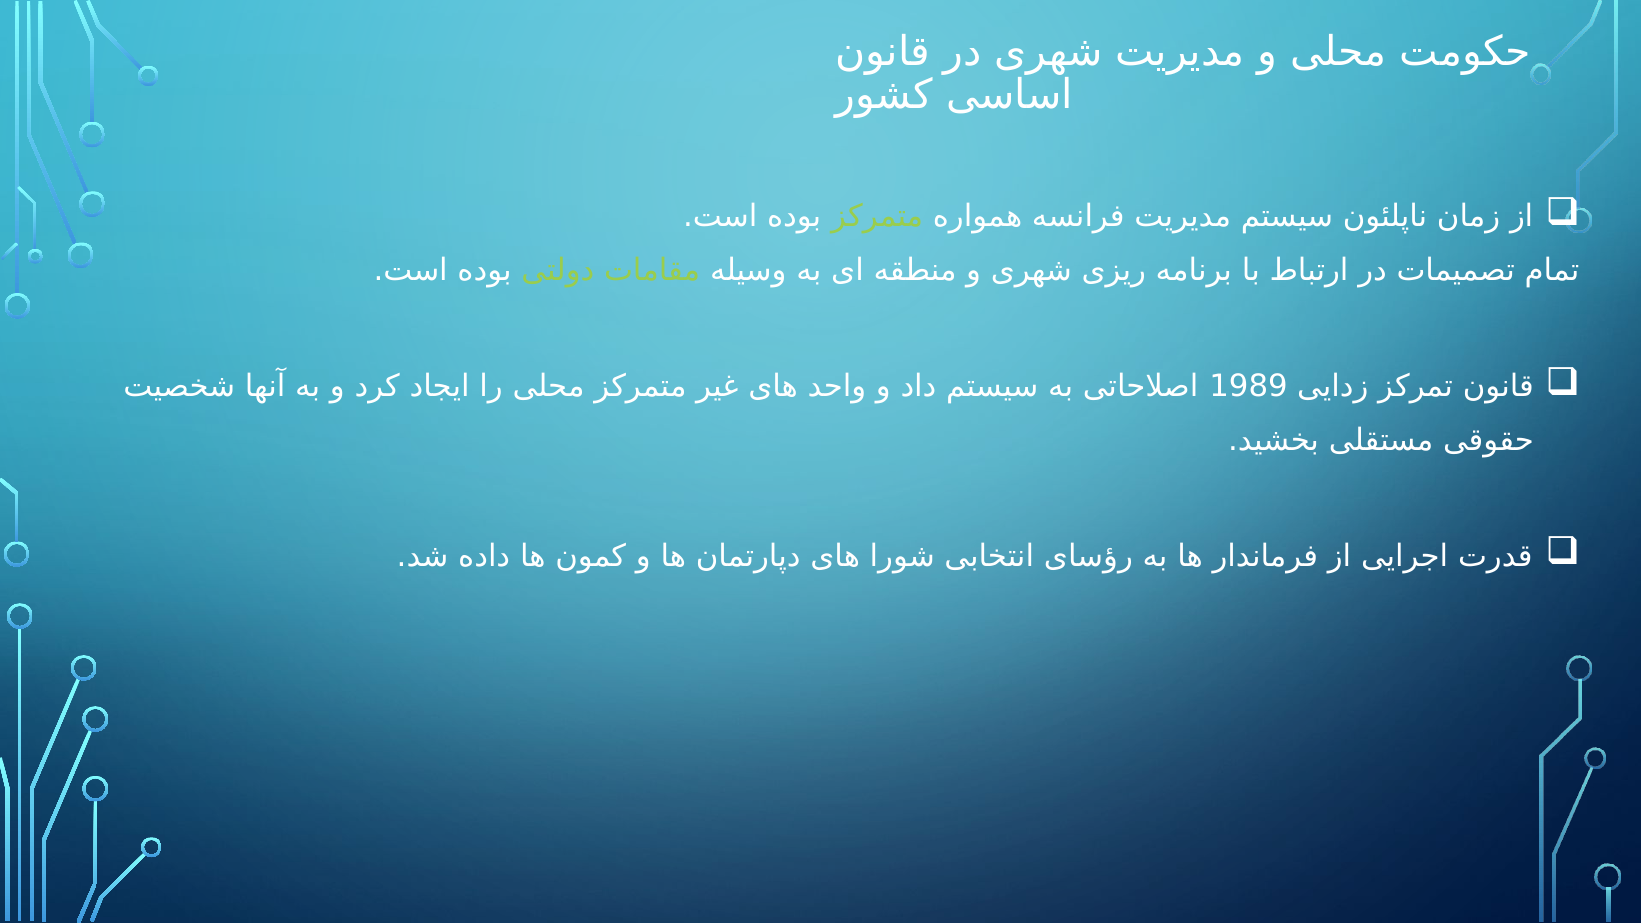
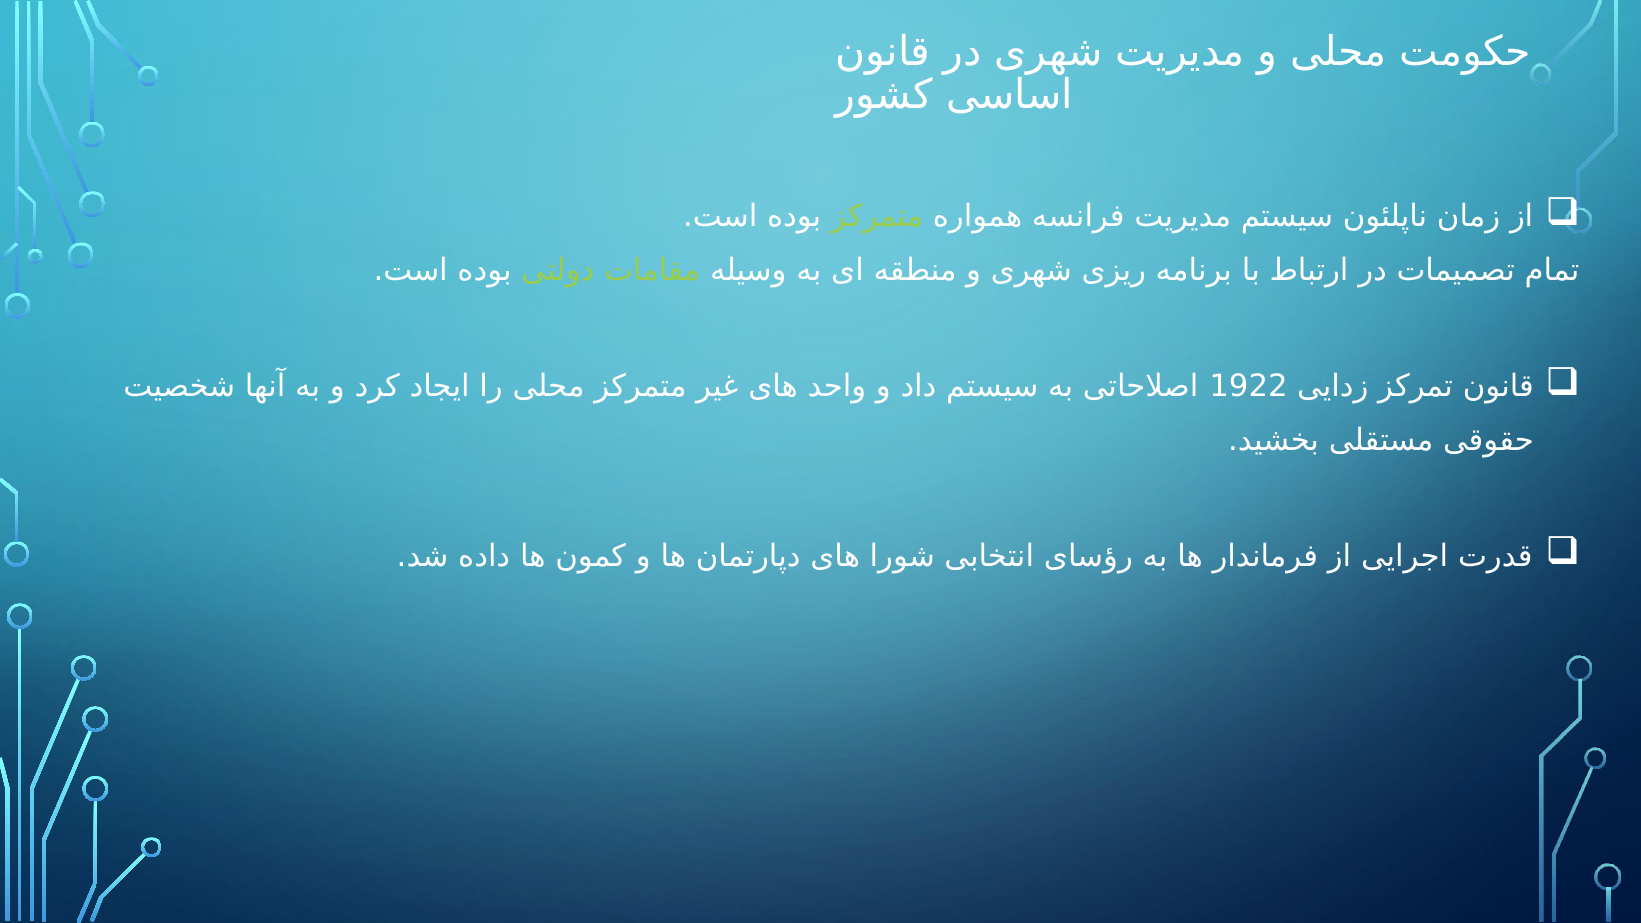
1989: 1989 -> 1922 (1249, 386)
